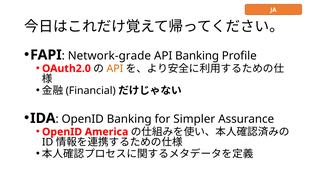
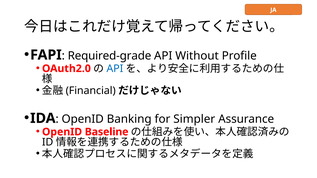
Network-grade: Network-grade -> Required-grade (110, 56)
API Banking: Banking -> Without (197, 56)
API colour: orange -> blue (115, 69)
America: America -> Baseline (107, 132)
